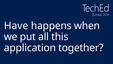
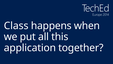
Have: Have -> Class (16, 26)
